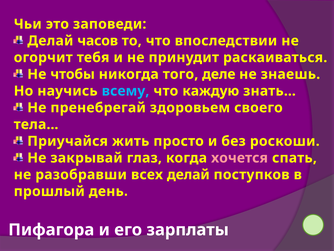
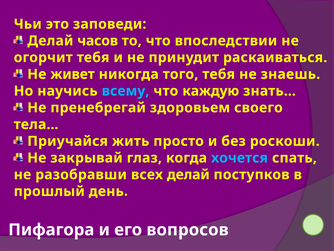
чтобы: чтобы -> живет (73, 74)
того деле: деле -> тебя (219, 74)
хочется colour: pink -> light blue (240, 158)
зарплаты: зарплаты -> вопросов (188, 229)
